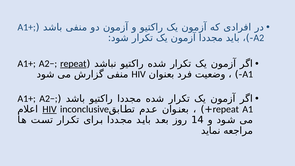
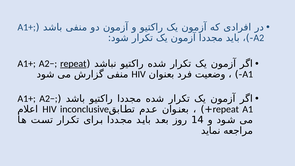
HIV underline: present -> none (50, 109)
